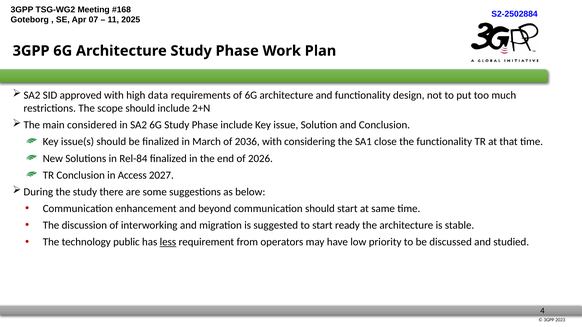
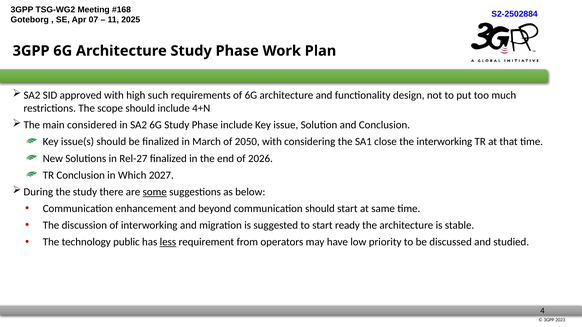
data: data -> such (158, 95)
2+N: 2+N -> 4+N (201, 108)
2036: 2036 -> 2050 (247, 142)
the functionality: functionality -> interworking (444, 142)
Rel-84: Rel-84 -> Rel-27 (133, 159)
Access: Access -> Which (132, 175)
some underline: none -> present (155, 192)
